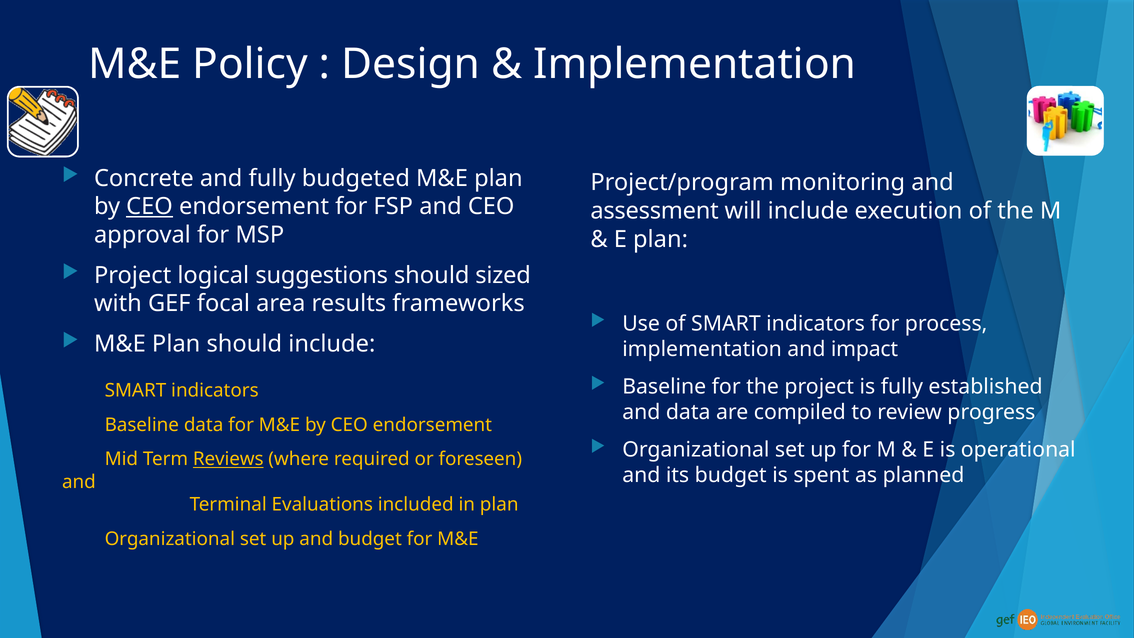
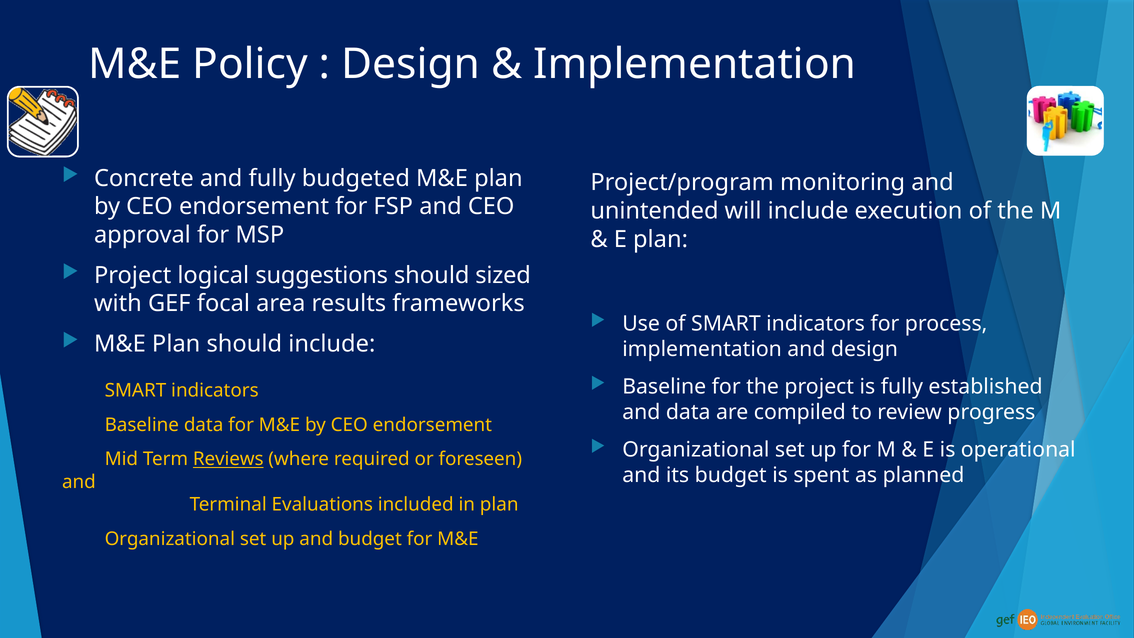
CEO underline: present -> none (150, 207)
assessment: assessment -> unintended (654, 211)
and impact: impact -> design (864, 349)
